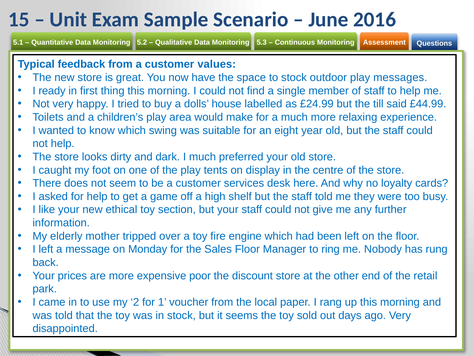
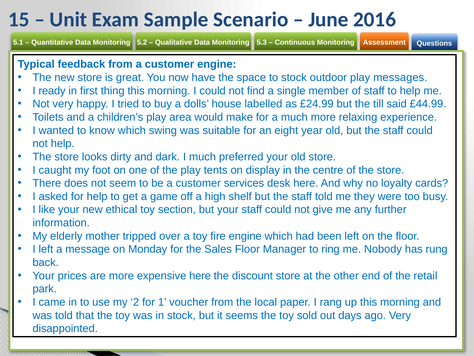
customer values: values -> engine (217, 64)
expensive poor: poor -> here (200, 275)
